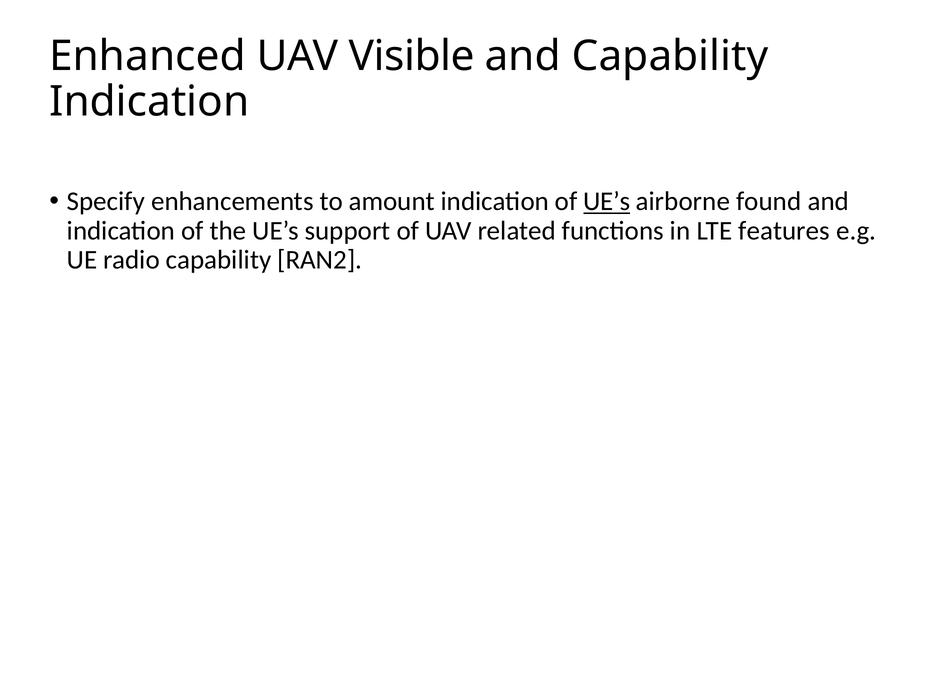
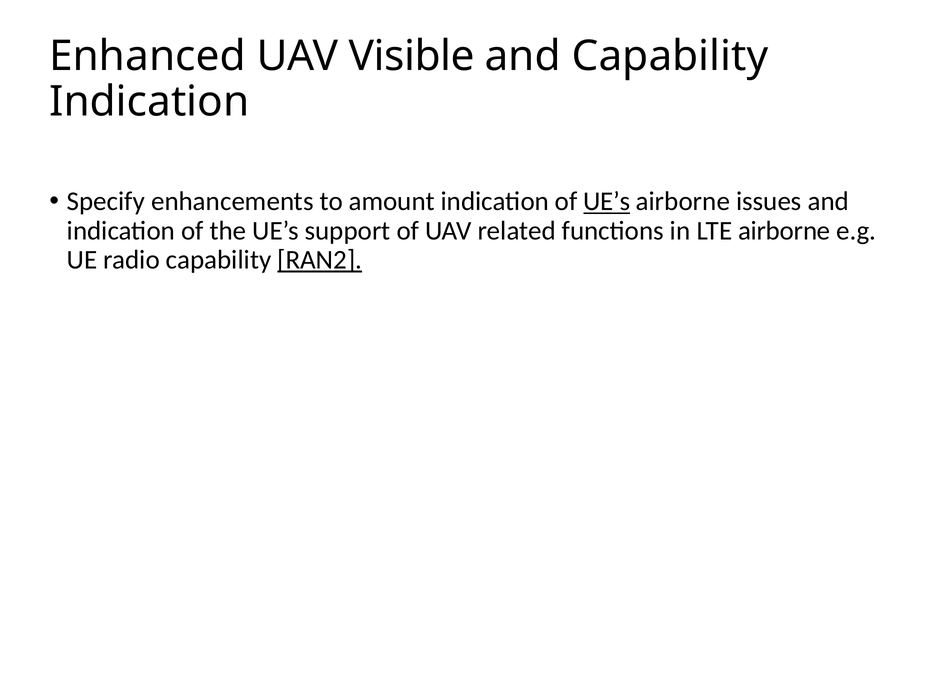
found: found -> issues (769, 202)
LTE features: features -> airborne (784, 231)
RAN2 underline: none -> present (320, 260)
